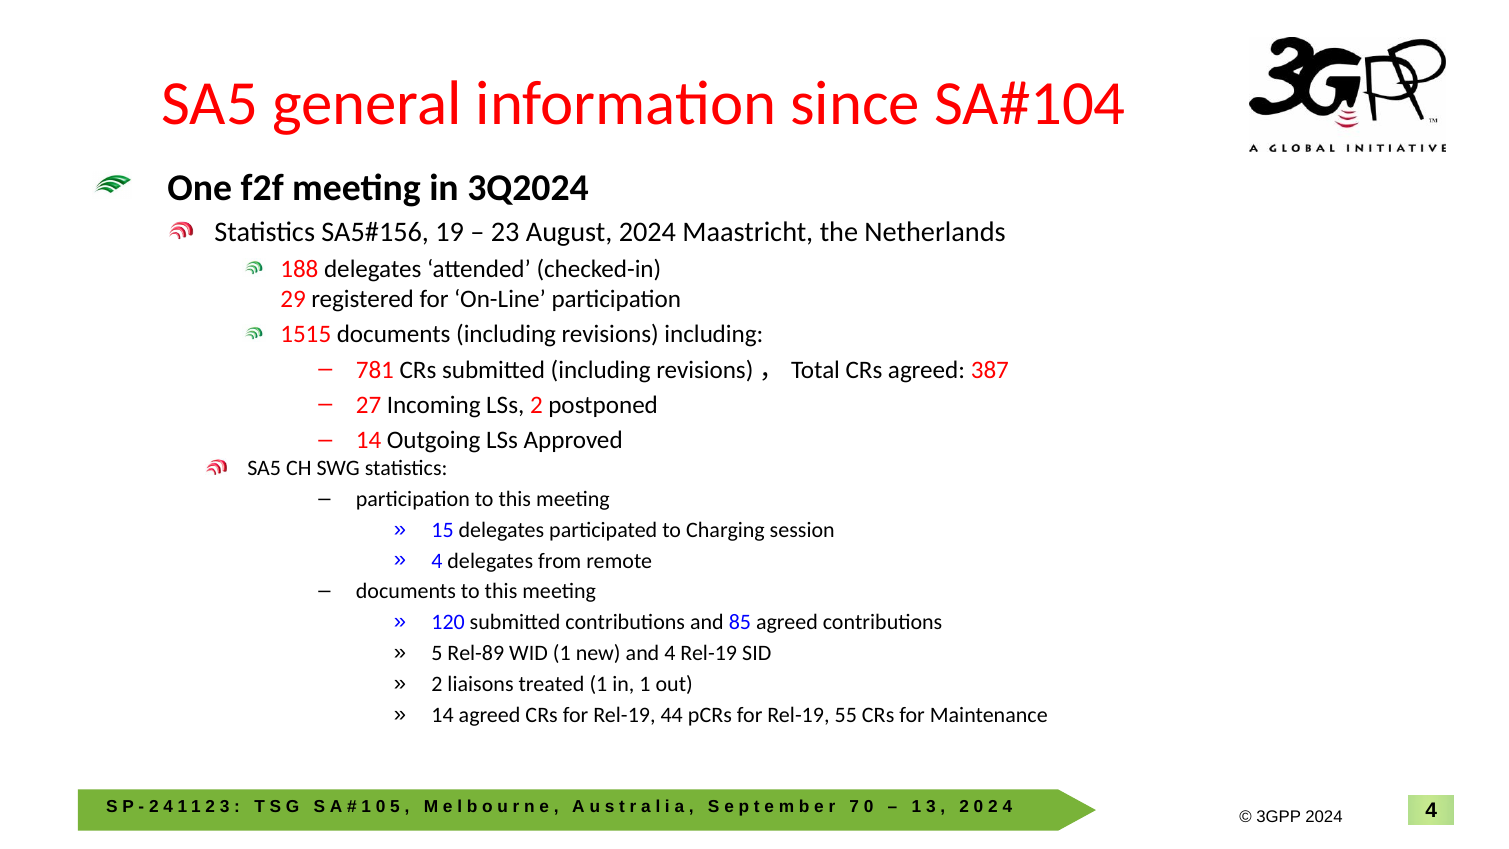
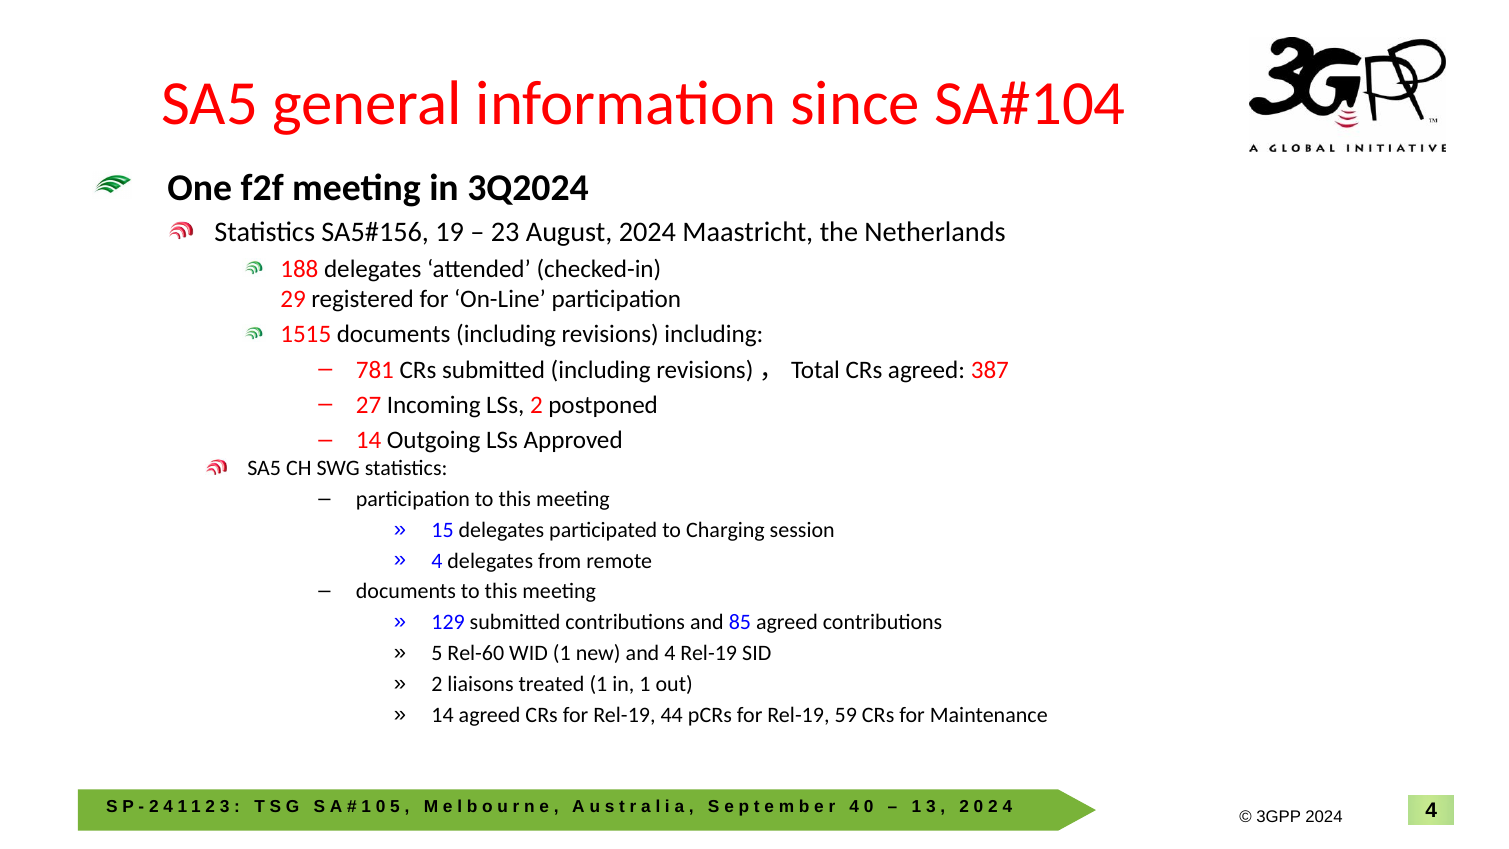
120: 120 -> 129 (448, 622)
Rel-89: Rel-89 -> Rel-60 (476, 653)
55: 55 -> 59 (846, 715)
7: 7 -> 4 (854, 806)
